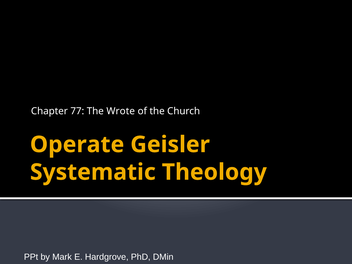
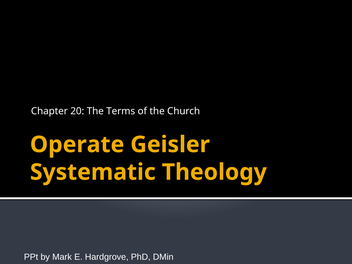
77: 77 -> 20 (77, 111)
Wrote: Wrote -> Terms (121, 111)
